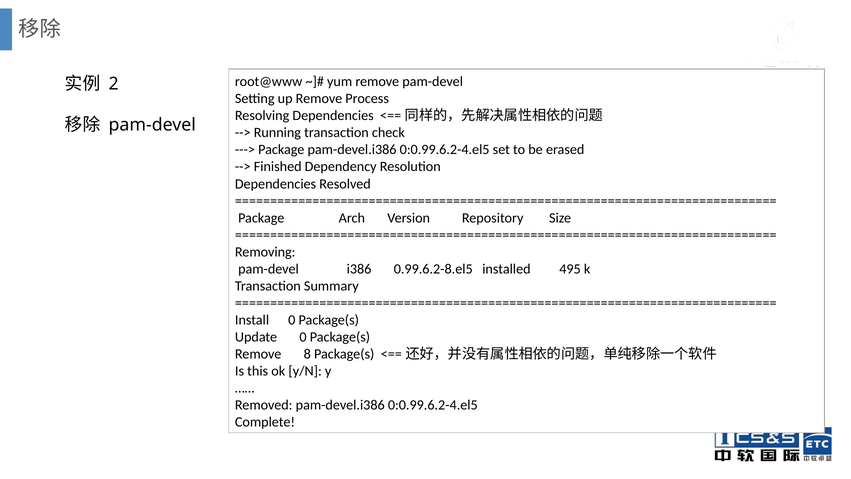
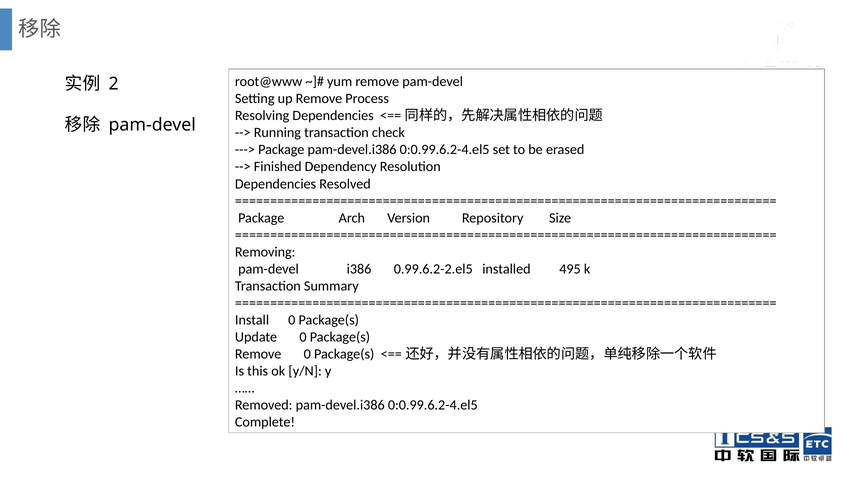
0.99.6.2-8.el5: 0.99.6.2-8.el5 -> 0.99.6.2-2.el5 (433, 269)
Remove 8: 8 -> 0 (307, 354)
